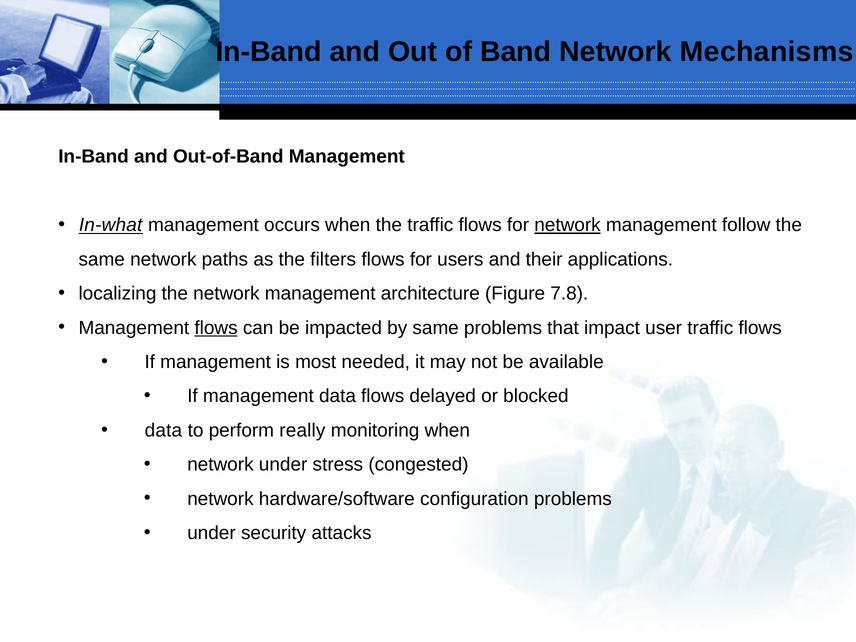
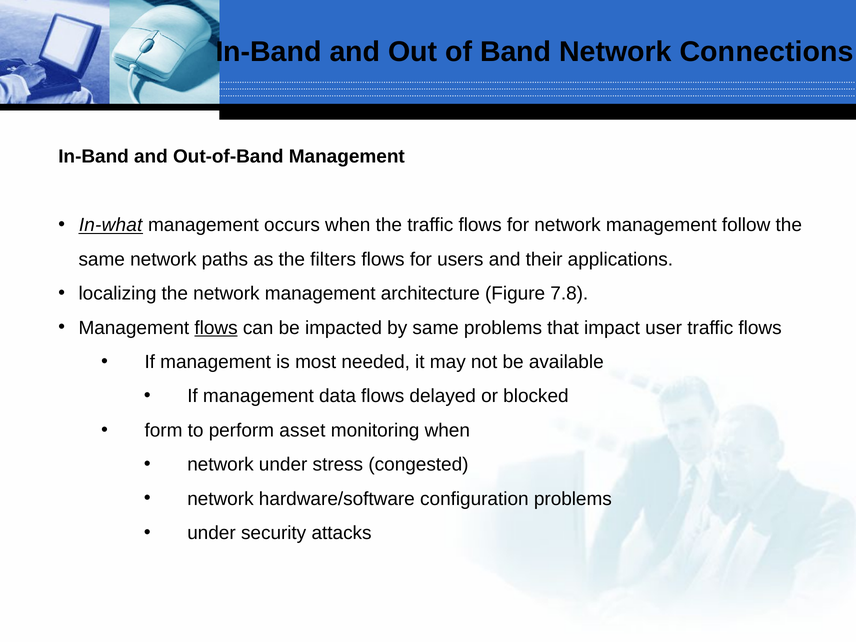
Mechanisms: Mechanisms -> Connections (767, 52)
network underline: present -> none (568, 225)
data: data -> form (164, 430)
really: really -> asset (302, 430)
